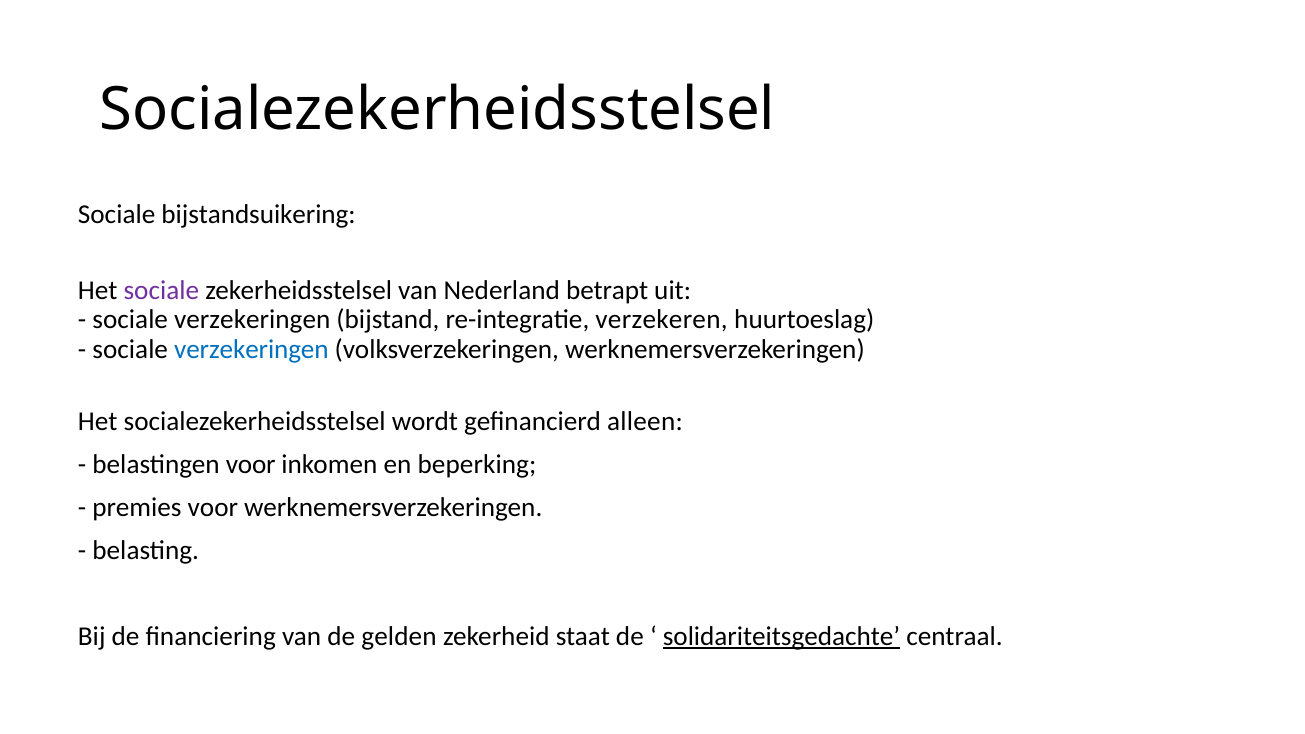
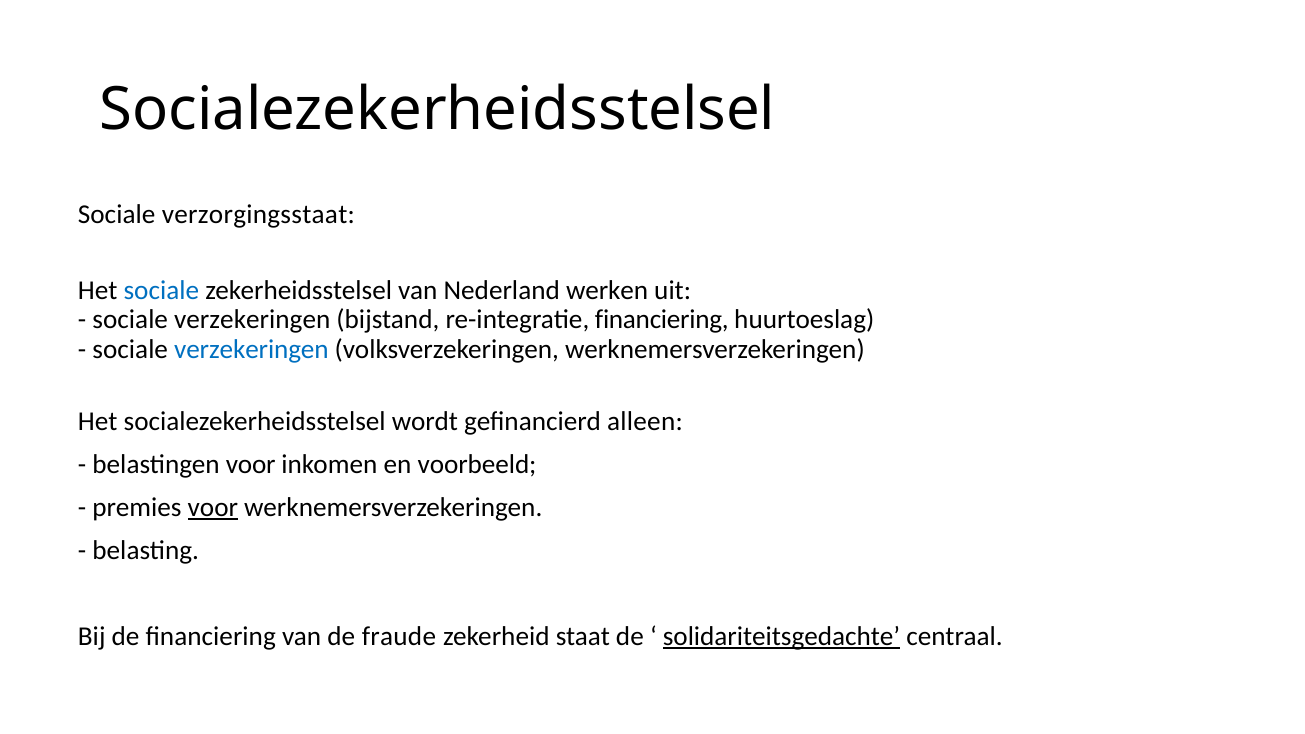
bijstandsuikering: bijstandsuikering -> verzorgingsstaat (258, 215)
sociale colour: purple -> blue (161, 290)
betrapt: betrapt -> werken (607, 290)
re-integratie verzekeren: verzekeren -> financiering (662, 320)
beperking: beperking -> voorbeeld (477, 464)
voor underline: none -> present (213, 507)
gelden: gelden -> fraude (399, 636)
